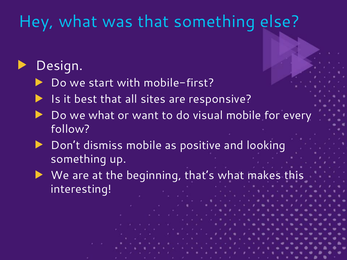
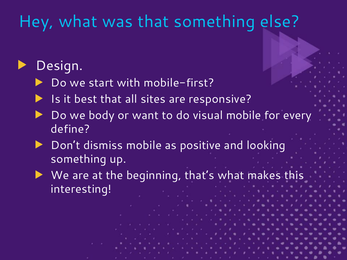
we what: what -> body (102, 115)
follow: follow -> define (70, 129)
